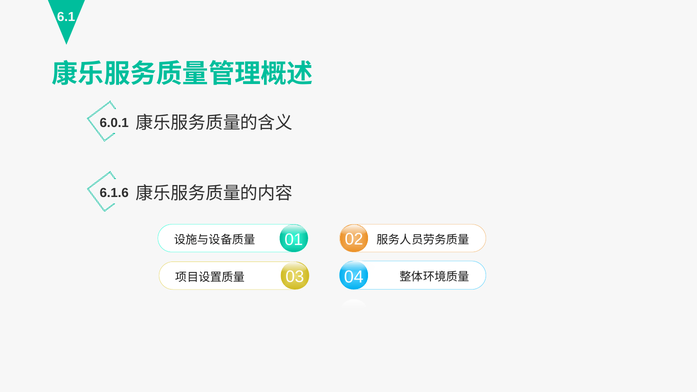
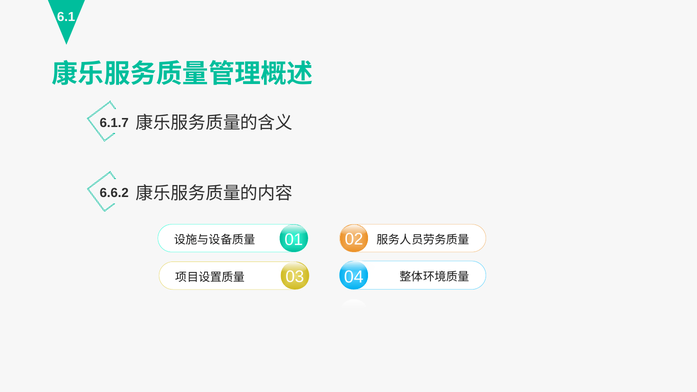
6.0.1: 6.0.1 -> 6.1.7 (114, 123)
6.1.6: 6.1.6 -> 6.6.2 (114, 193)
